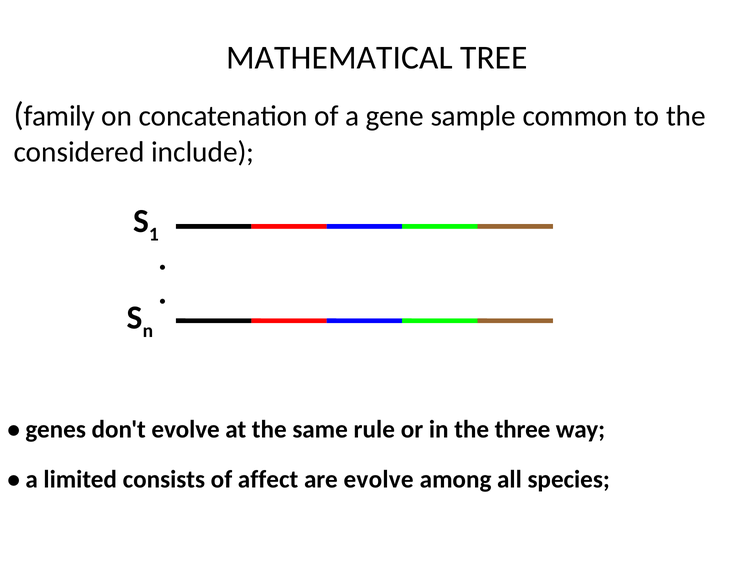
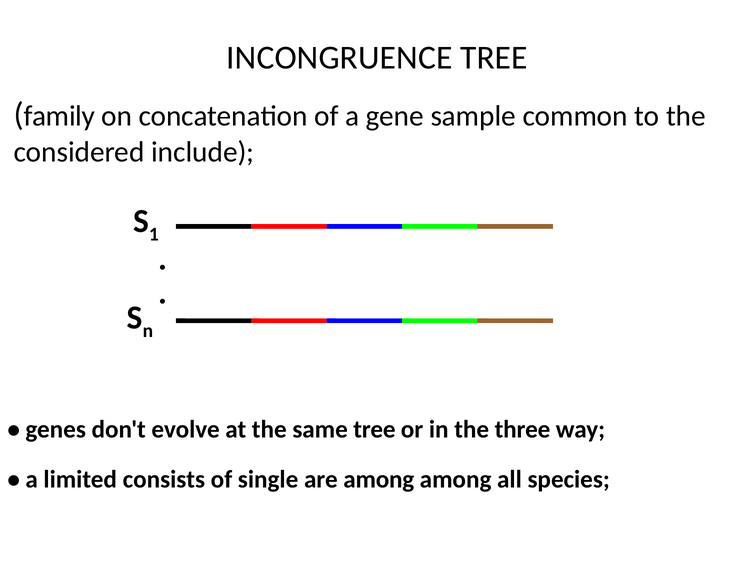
MATHEMATICAL: MATHEMATICAL -> INCONGRUENCE (339, 58)
same rule: rule -> tree (374, 429)
affect: affect -> single (268, 479)
are evolve: evolve -> among (379, 479)
